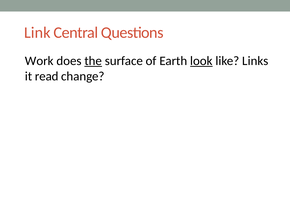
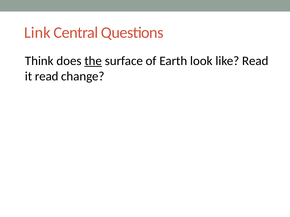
Work: Work -> Think (39, 61)
look underline: present -> none (201, 61)
like Links: Links -> Read (255, 61)
